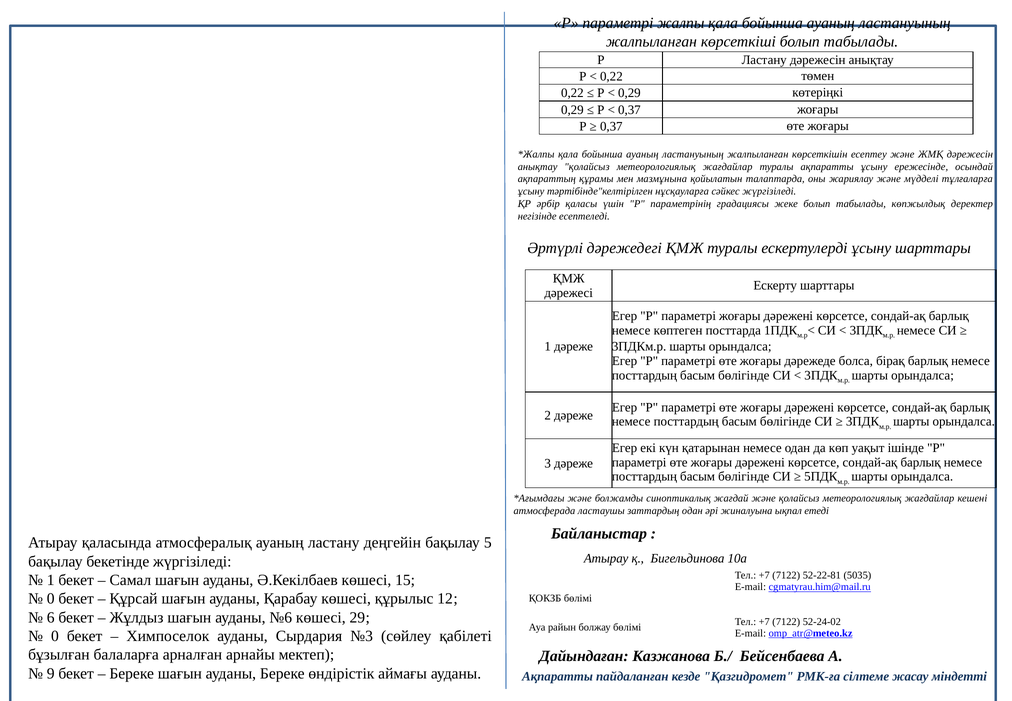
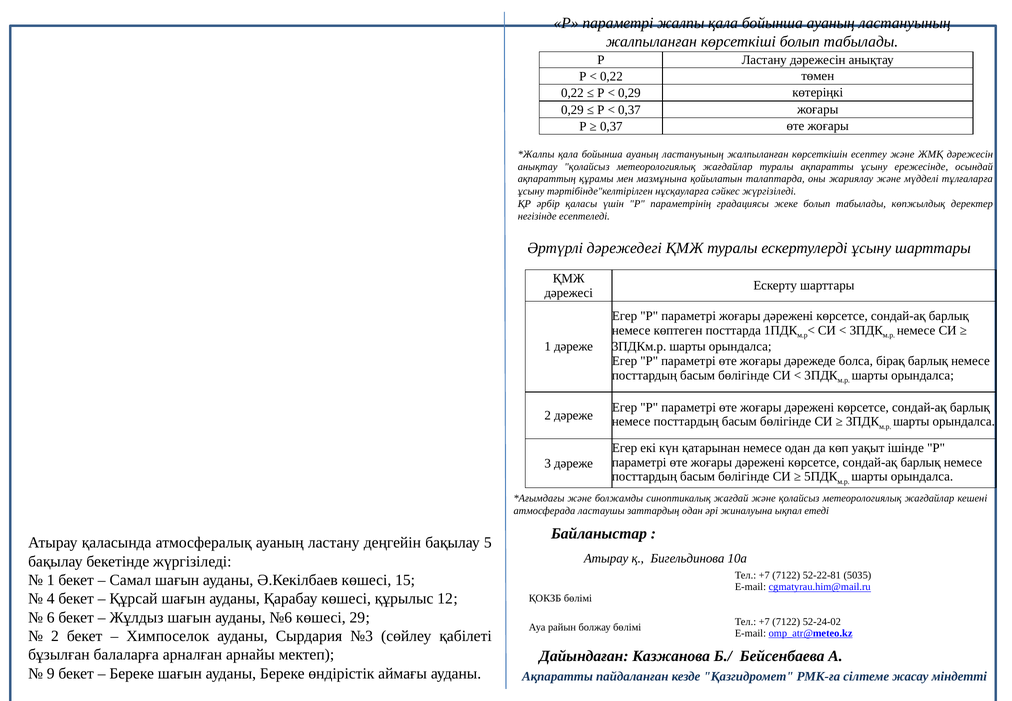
0: 0 -> 4 (51, 598)
0: 0 -> 2 (55, 636)
